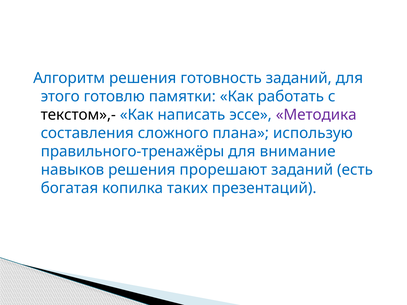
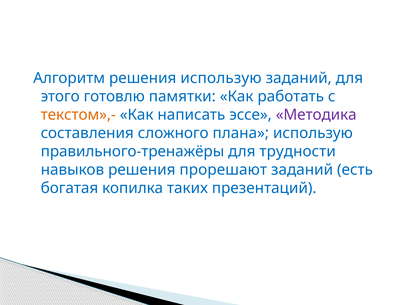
решения готовность: готовность -> использую (221, 78)
текстом»,- colour: black -> orange (78, 115)
внимание: внимание -> трудности (298, 152)
